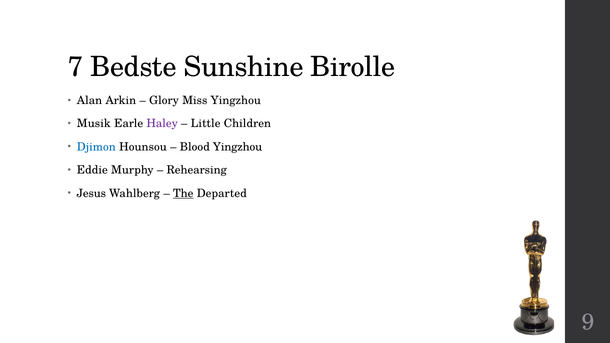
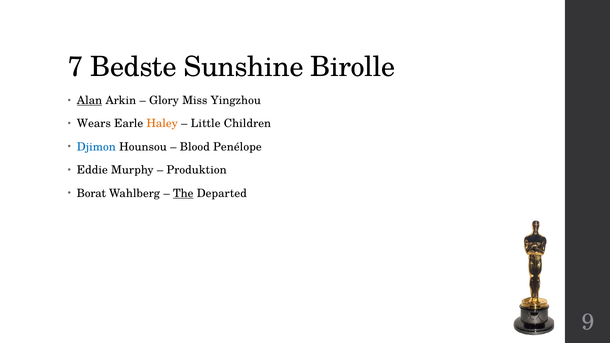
Alan underline: none -> present (90, 100)
Musik: Musik -> Wears (94, 124)
Haley colour: purple -> orange (162, 124)
Blood Yingzhou: Yingzhou -> Penélope (237, 147)
Rehearsing: Rehearsing -> Produktion (197, 170)
Jesus: Jesus -> Borat (91, 193)
